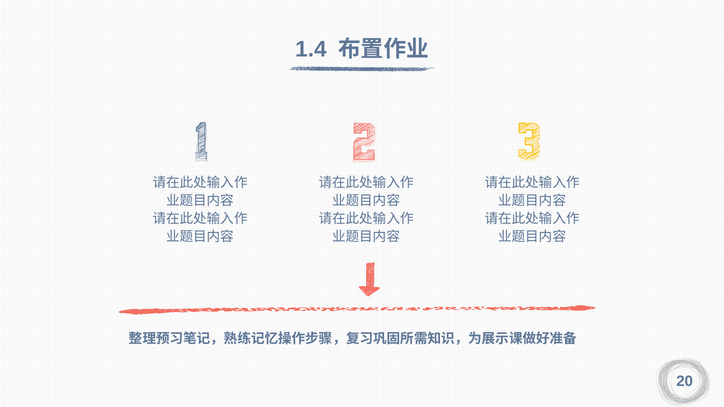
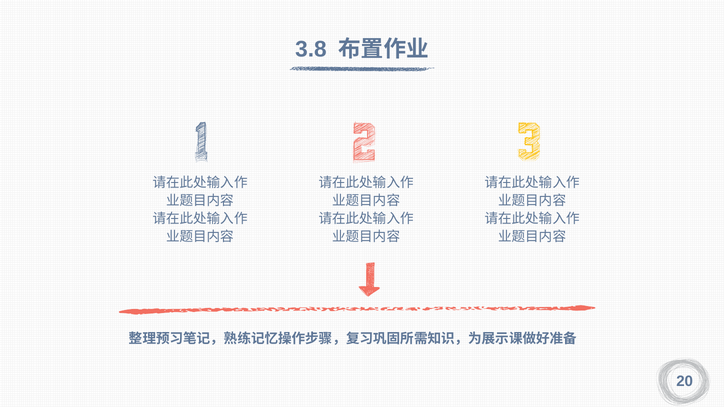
1.4: 1.4 -> 3.8 (311, 50)
